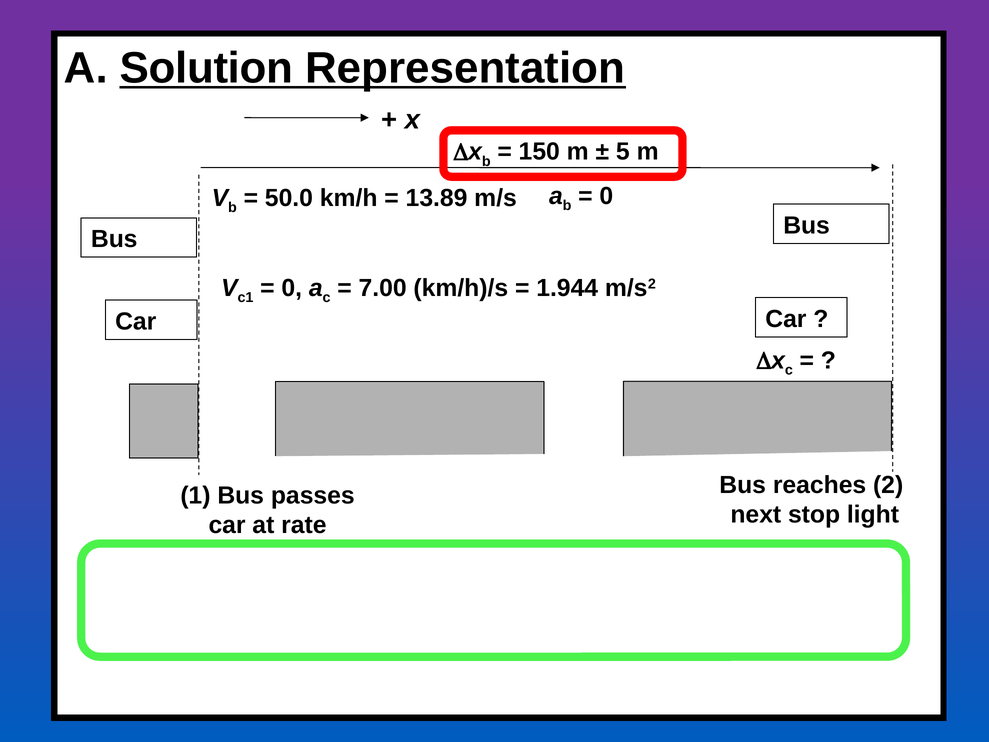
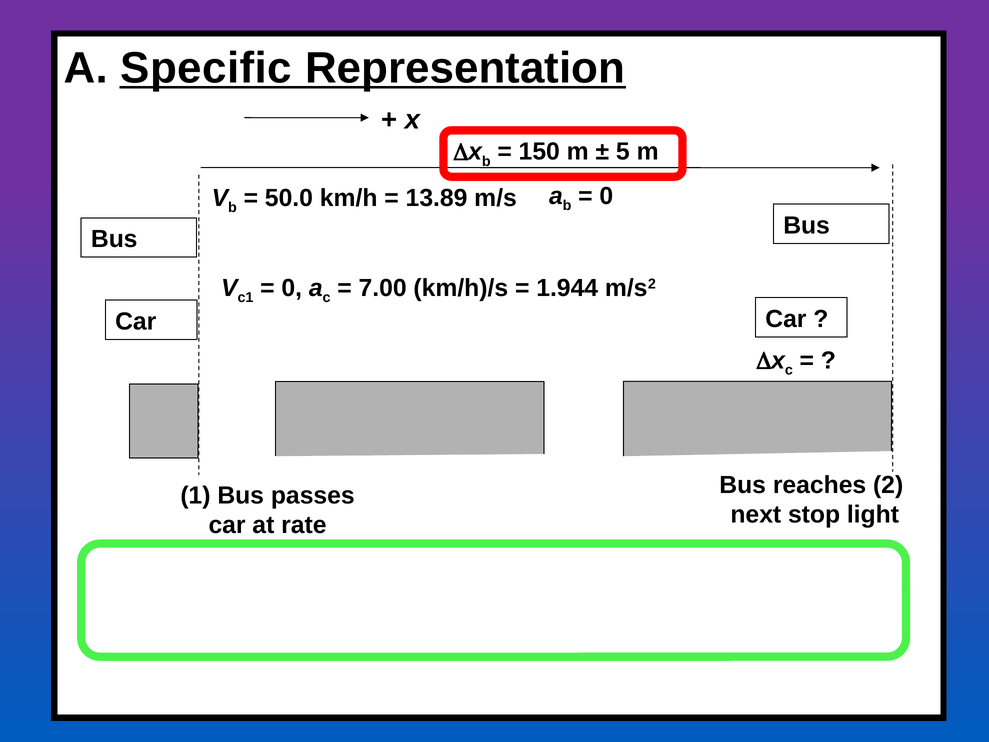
Solution: Solution -> Specific (206, 68)
